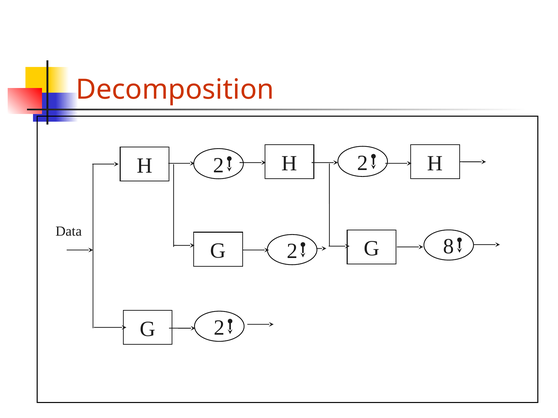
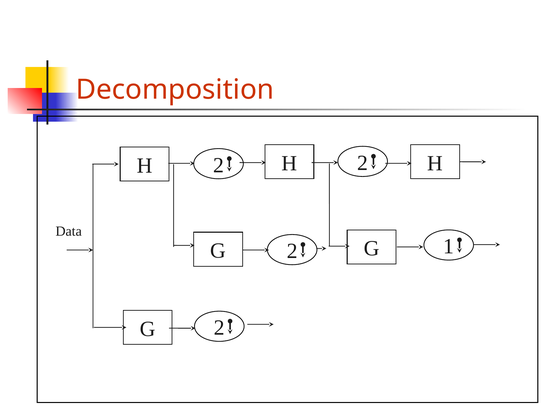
8: 8 -> 1 (449, 247)
